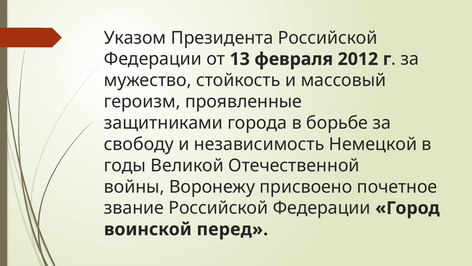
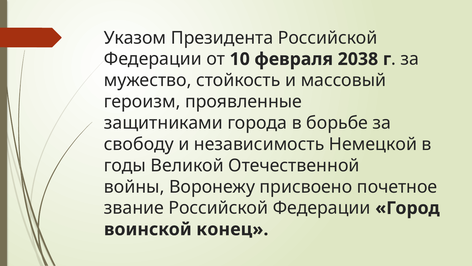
13: 13 -> 10 (240, 59)
2012: 2012 -> 2038 (358, 59)
перед: перед -> конец (232, 229)
